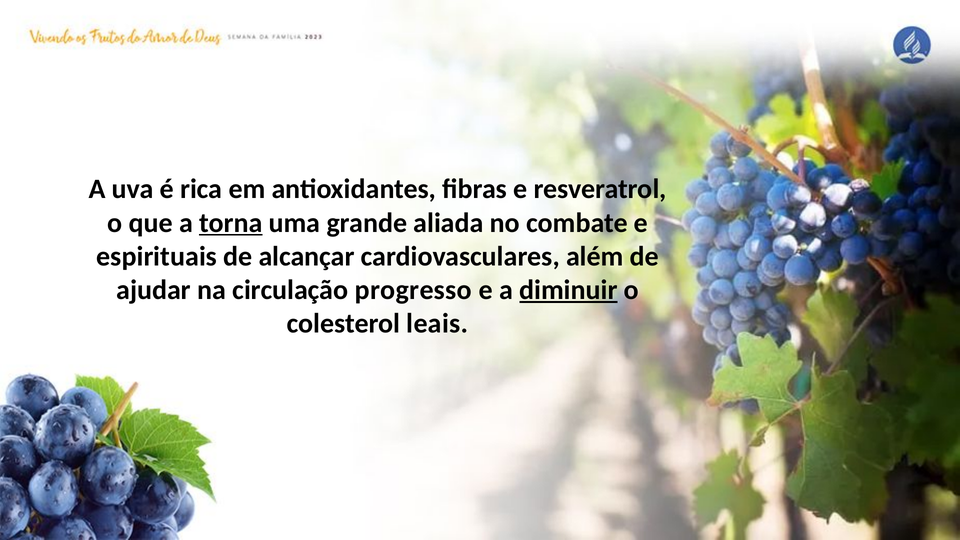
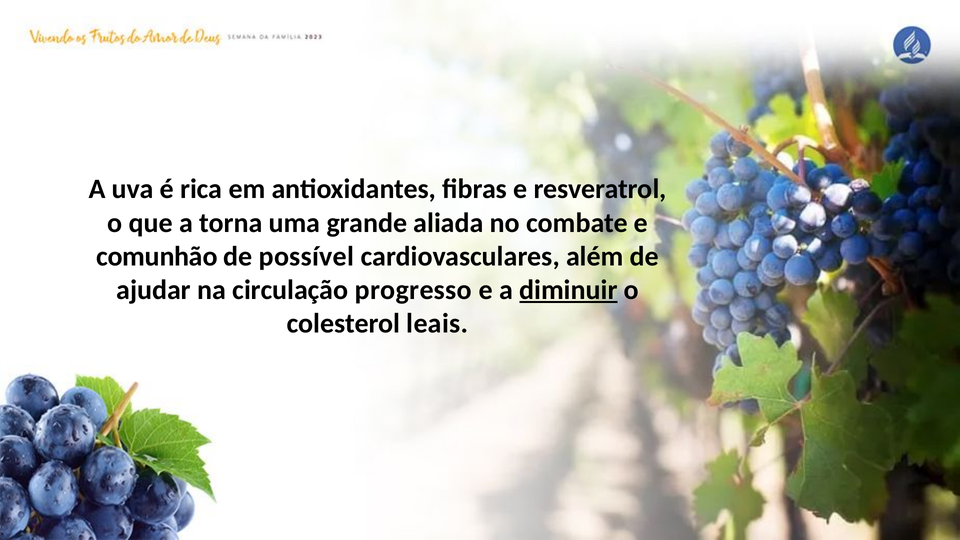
torna underline: present -> none (231, 223)
espirituais: espirituais -> comunhão (157, 256)
alcançar: alcançar -> possível (306, 256)
